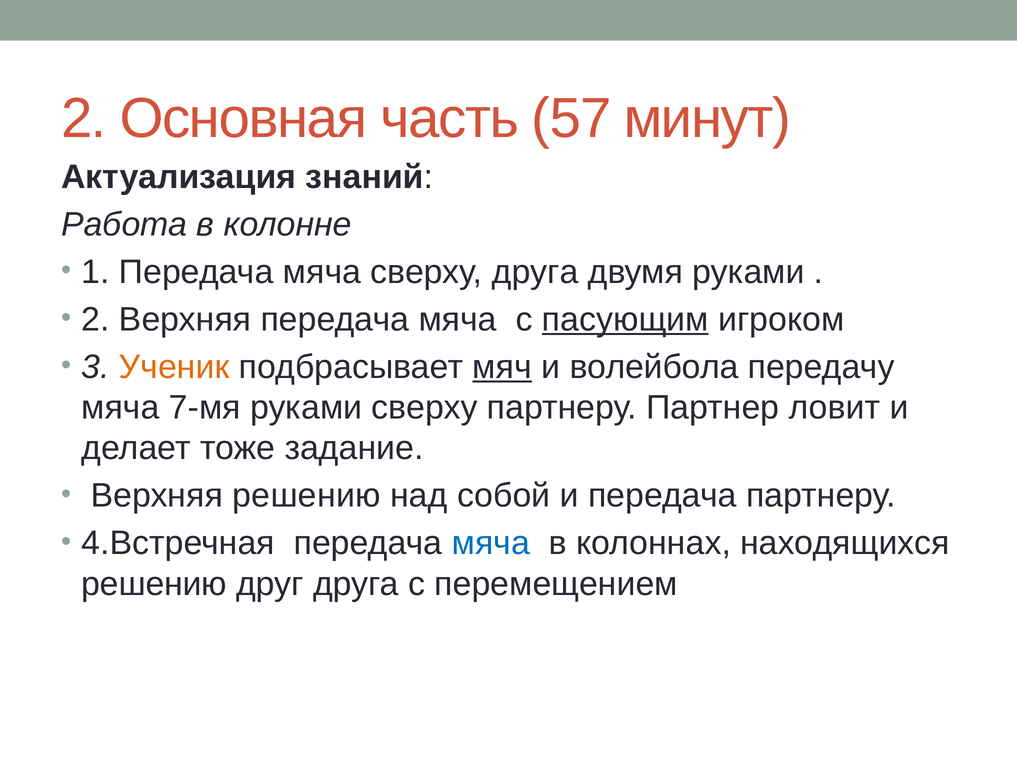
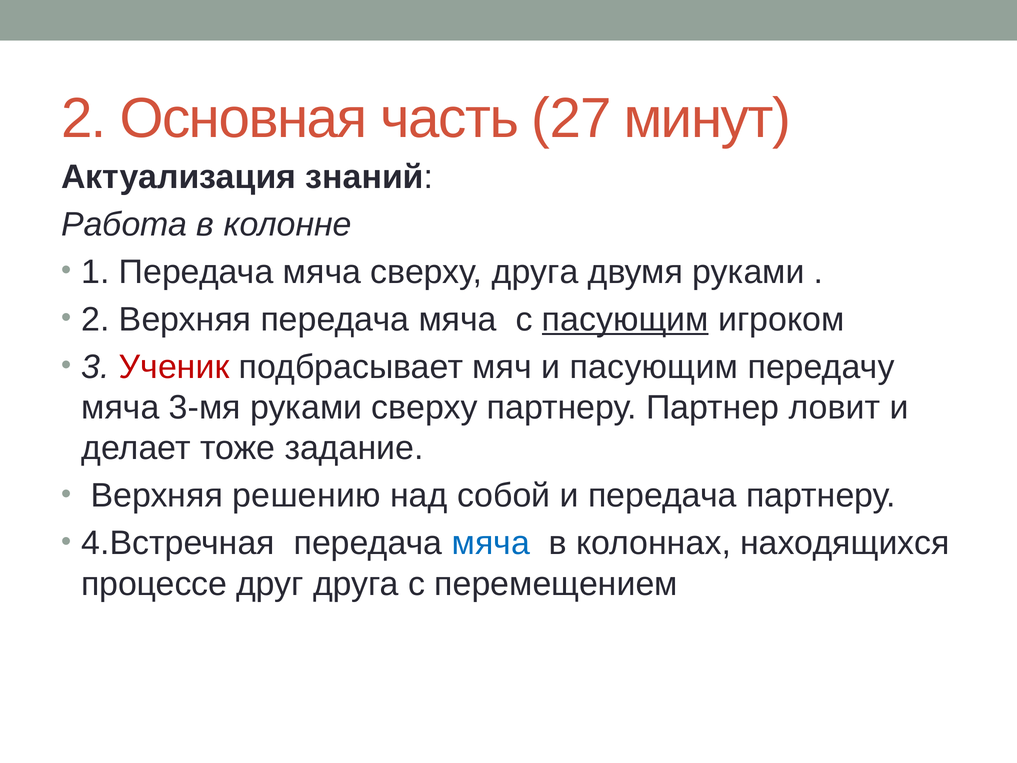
57: 57 -> 27 (572, 118)
Ученик colour: orange -> red (174, 367)
мяч underline: present -> none (502, 367)
и волейбола: волейбола -> пасующим (654, 367)
7-мя: 7-мя -> 3-мя (205, 407)
решению: решению -> процессе (154, 584)
